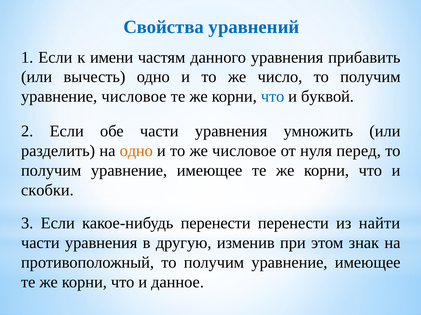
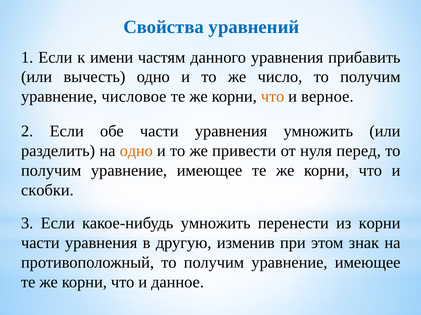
что colour: blue -> orange (273, 97)
буквой: буквой -> верное (327, 97)
же числовое: числовое -> привести (244, 151)
какое-нибудь перенести: перенести -> умножить (216, 224)
из найти: найти -> корни (380, 224)
